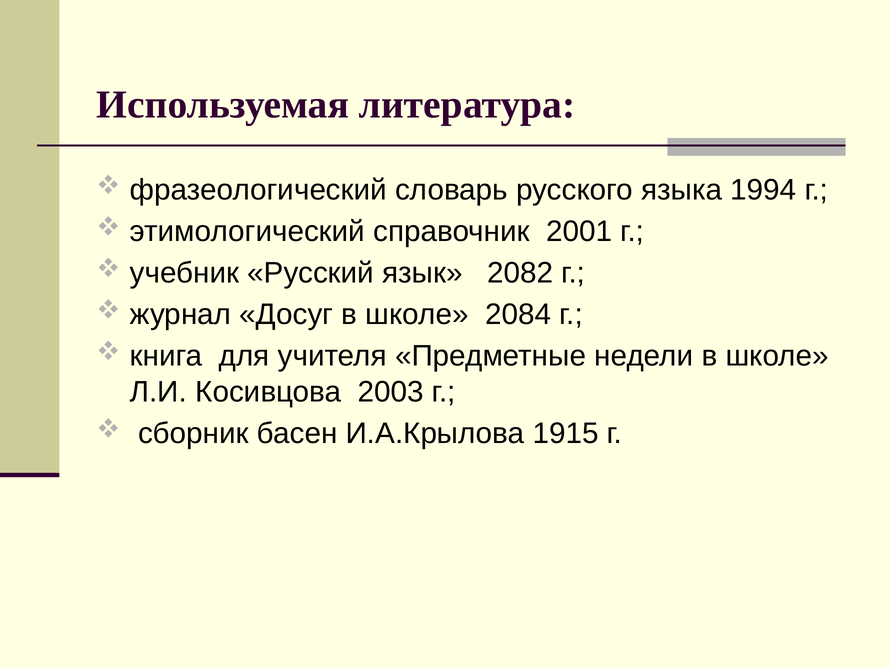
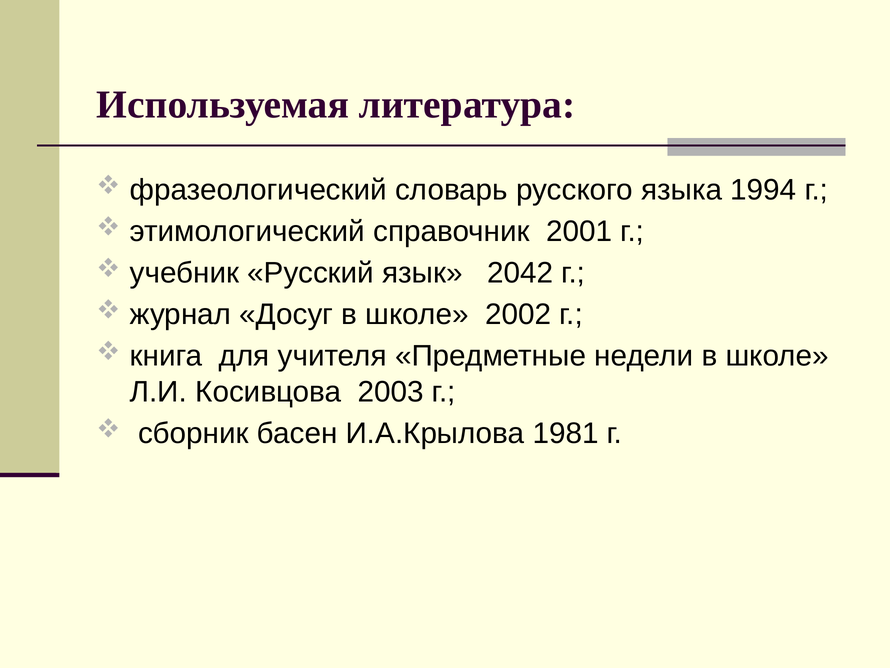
2082: 2082 -> 2042 (520, 273)
2084: 2084 -> 2002 (518, 314)
1915: 1915 -> 1981 (566, 433)
